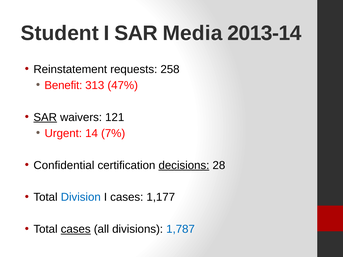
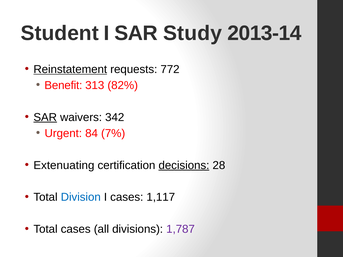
Media: Media -> Study (193, 33)
Reinstatement underline: none -> present (70, 69)
258: 258 -> 772 (170, 69)
47%: 47% -> 82% (123, 85)
121: 121 -> 342 (115, 117)
14: 14 -> 84 (92, 133)
Confidential: Confidential -> Extenuating (64, 165)
1,177: 1,177 -> 1,117 (161, 197)
cases underline: present -> none (76, 229)
1,787 colour: blue -> purple (181, 229)
